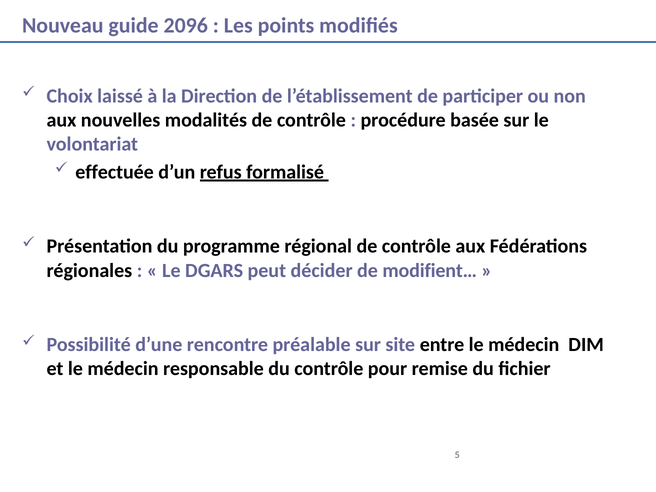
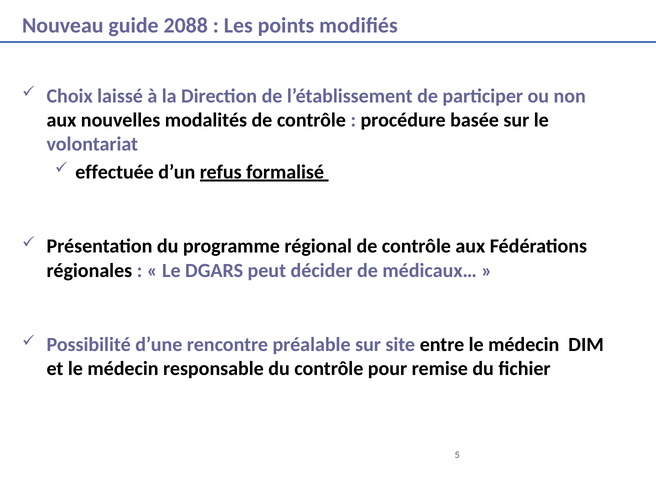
2096: 2096 -> 2088 (186, 26)
modifient…: modifient… -> médicaux… (430, 270)
